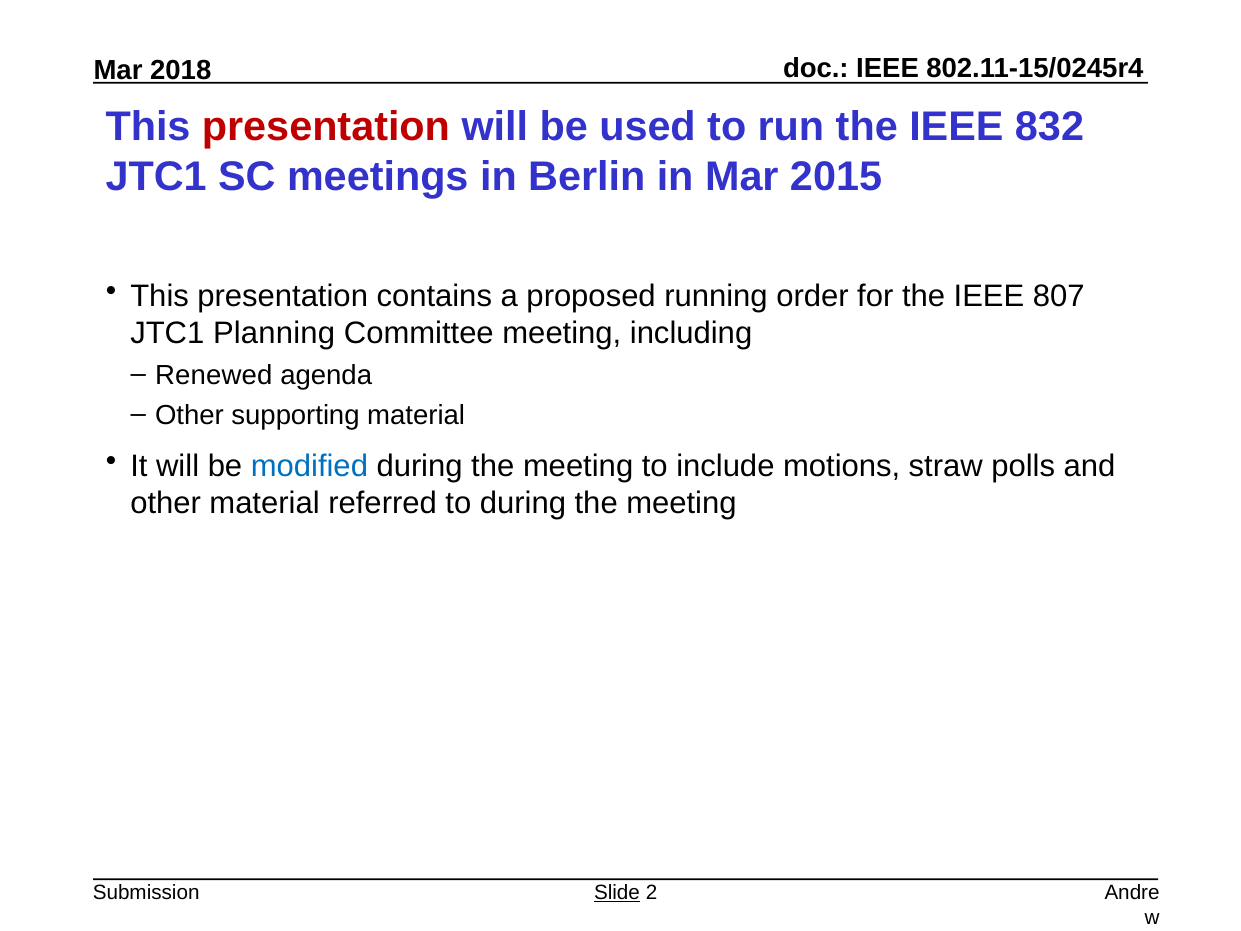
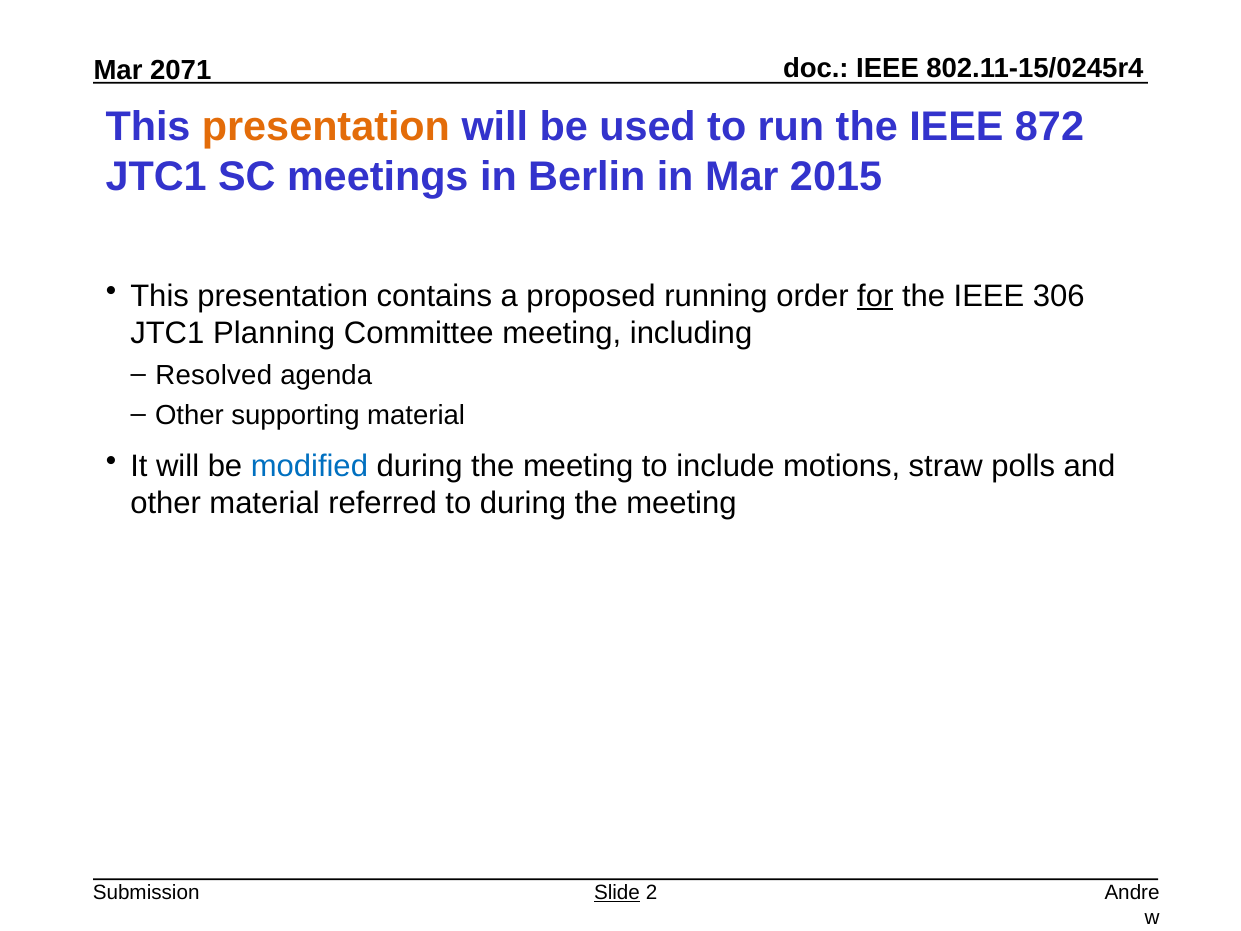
2018: 2018 -> 2071 (181, 70)
presentation colour: red -> orange (326, 127)
832: 832 -> 872 (1049, 127)
for underline: none -> present (875, 296)
807: 807 -> 306 (1059, 296)
Renewed: Renewed -> Resolved (214, 375)
